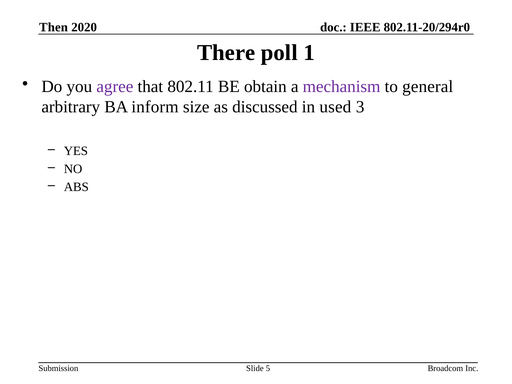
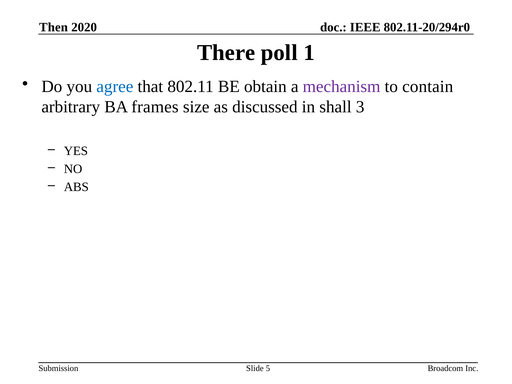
agree colour: purple -> blue (115, 87)
general: general -> contain (428, 87)
inform: inform -> frames (155, 107)
used: used -> shall (335, 107)
